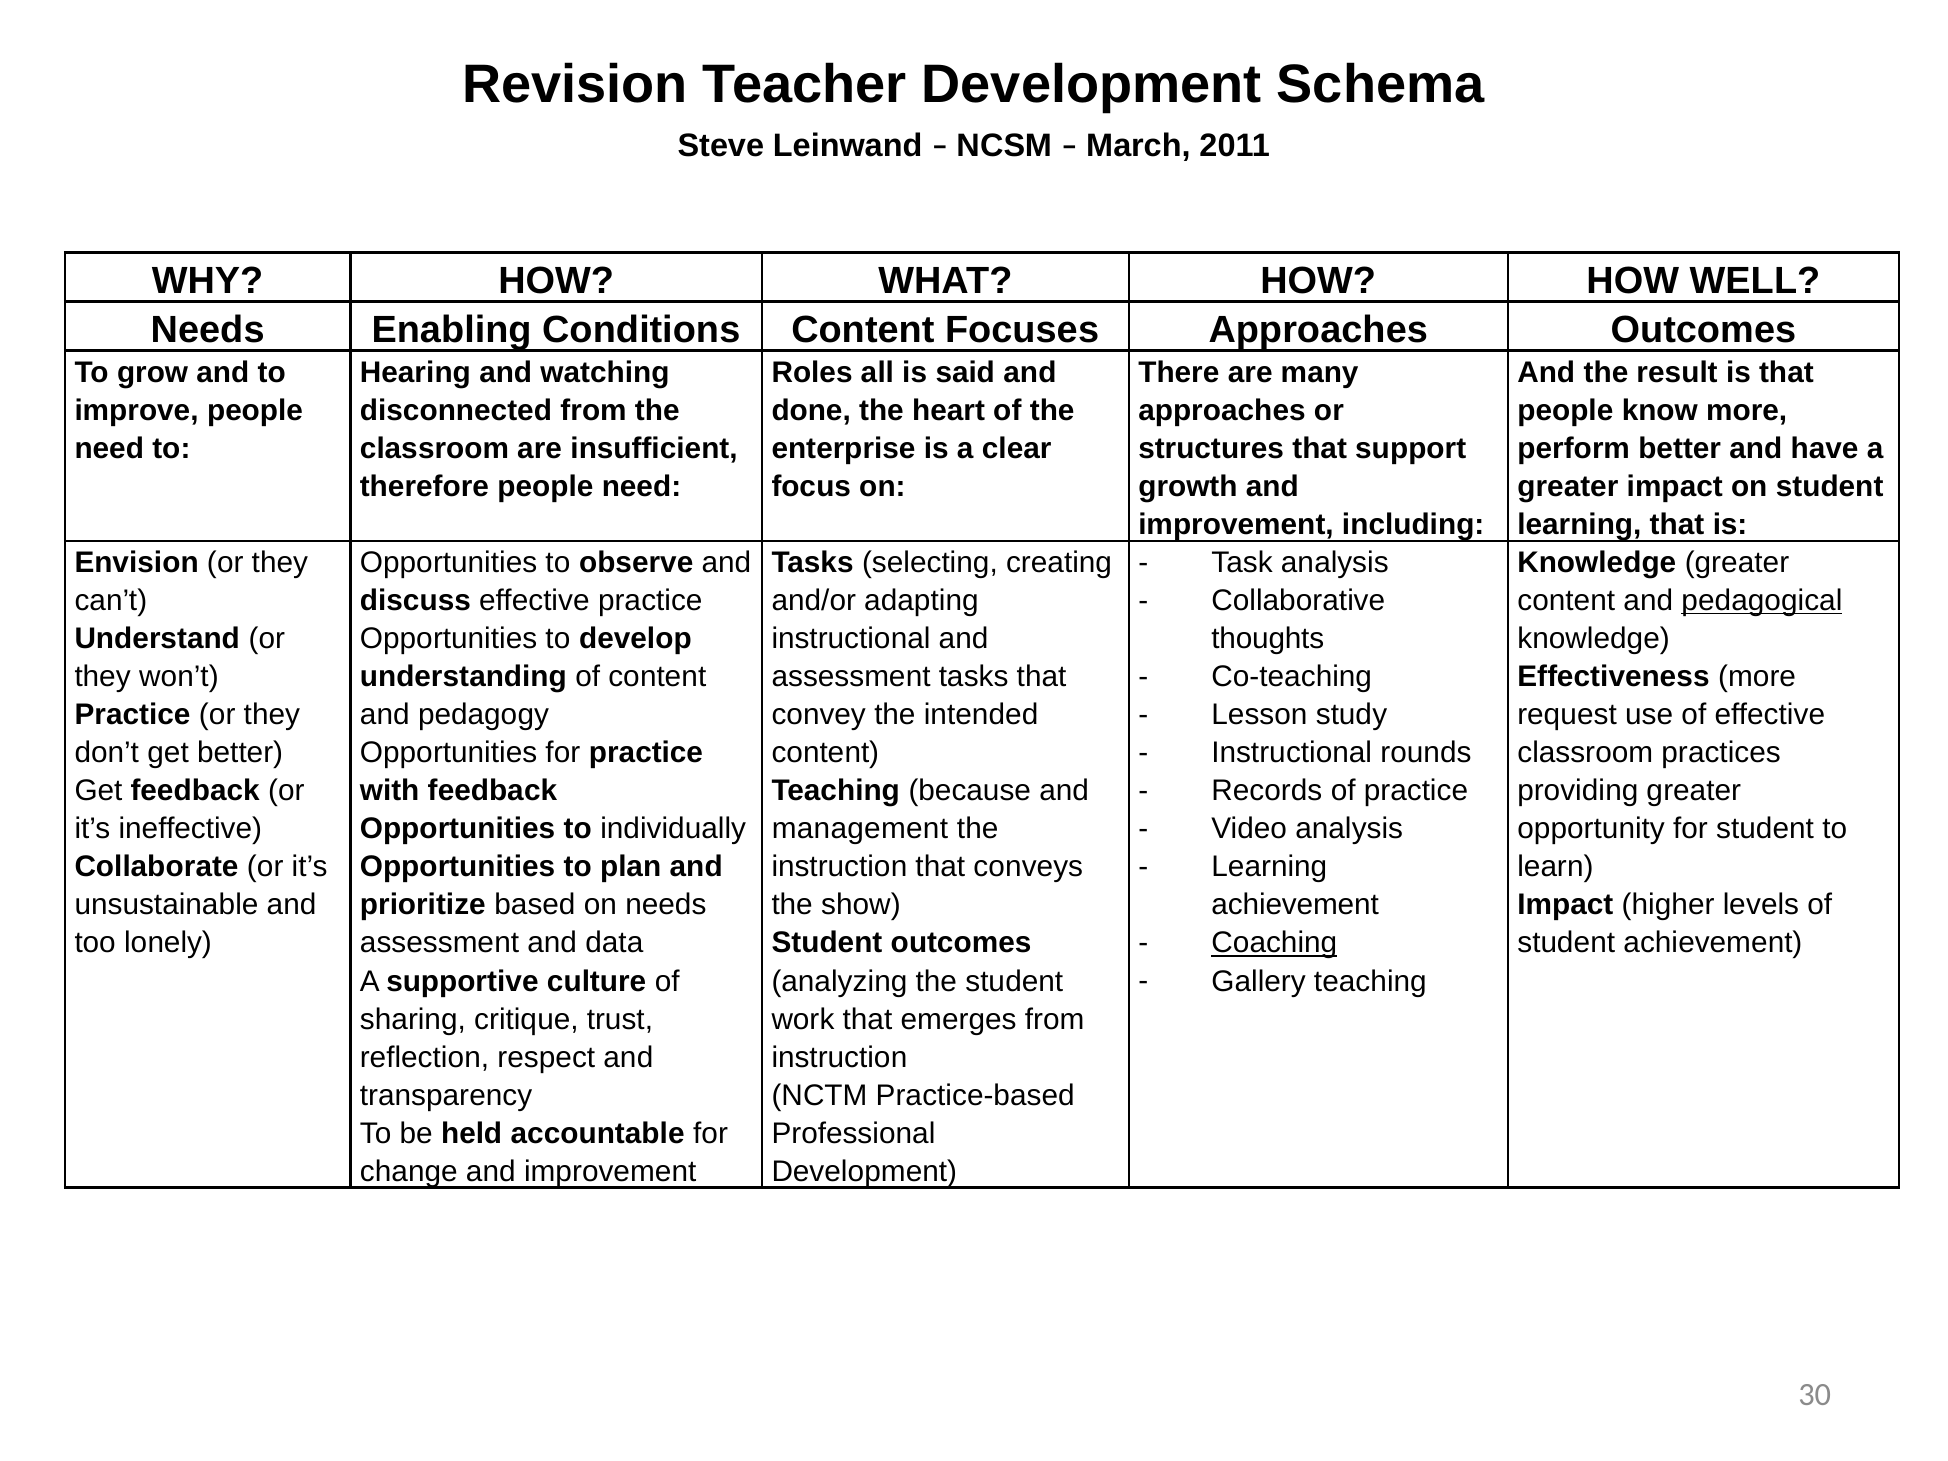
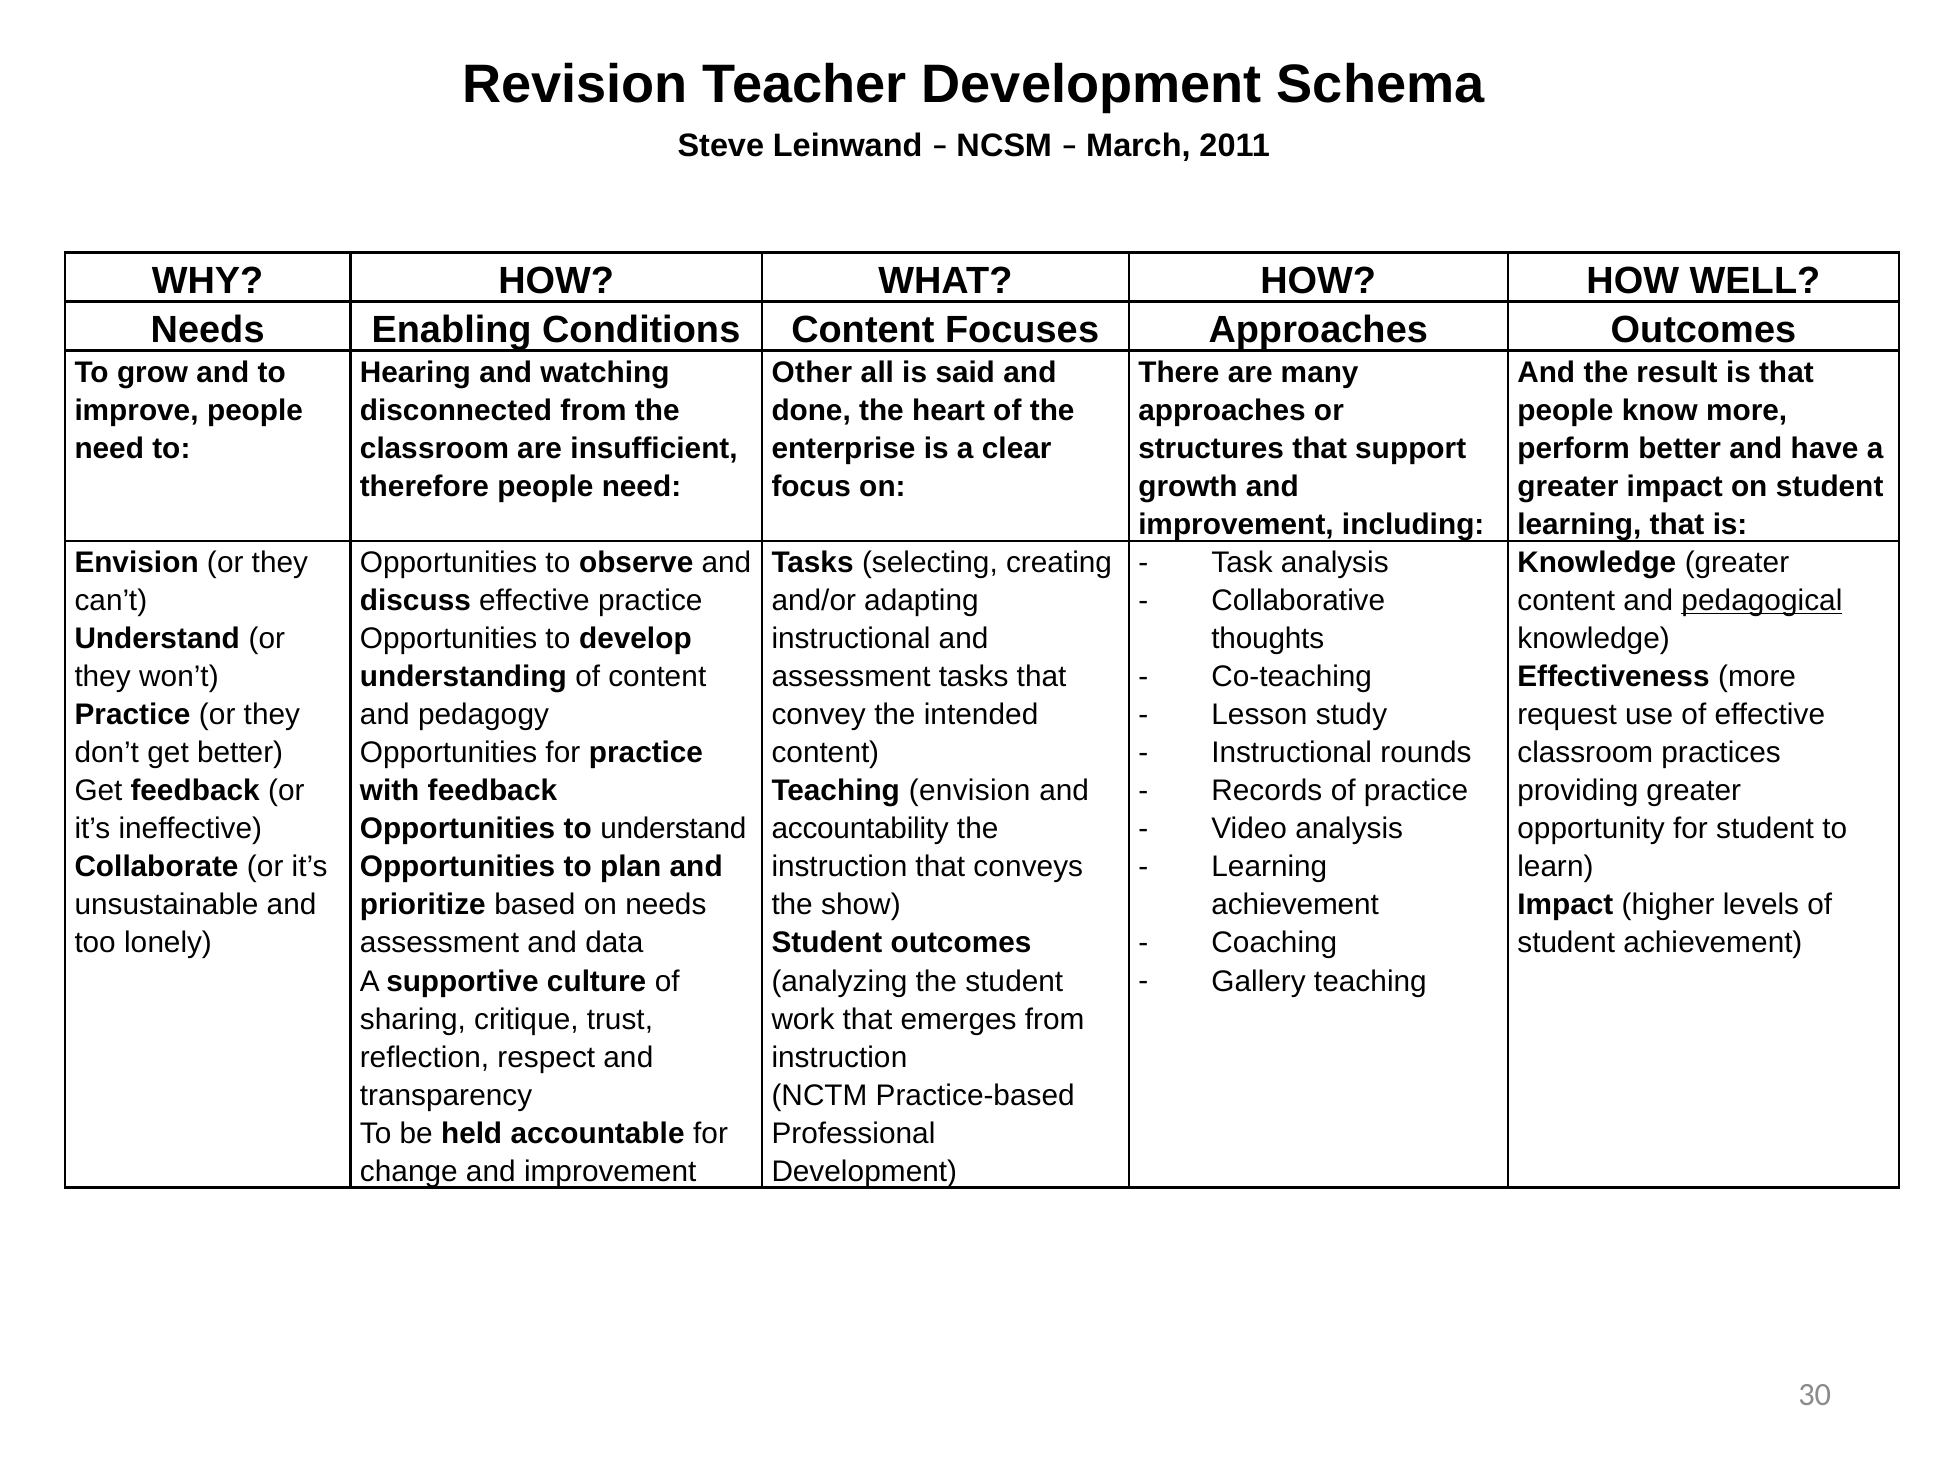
Roles: Roles -> Other (812, 372)
Teaching because: because -> envision (970, 791)
to individually: individually -> understand (673, 829)
management: management -> accountability (860, 829)
Coaching underline: present -> none (1274, 943)
